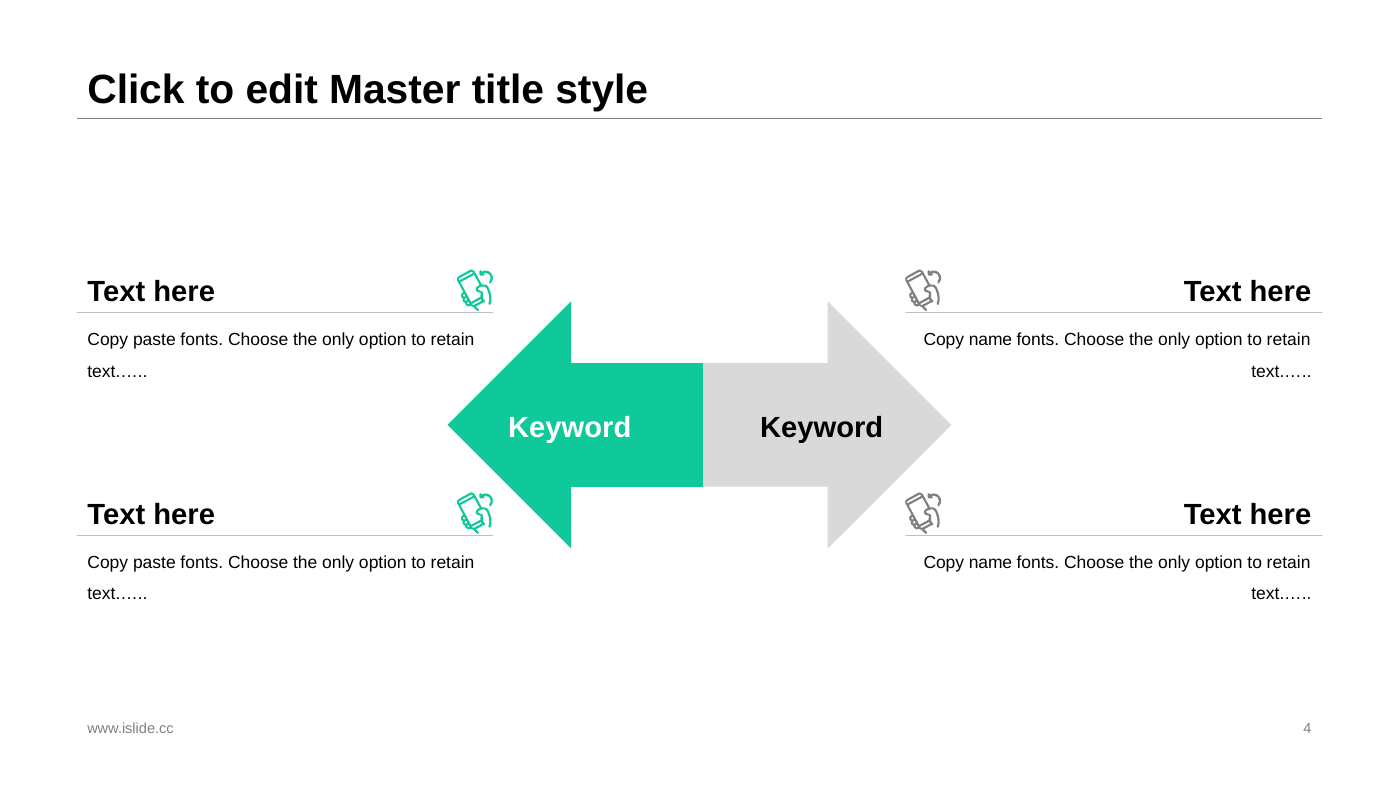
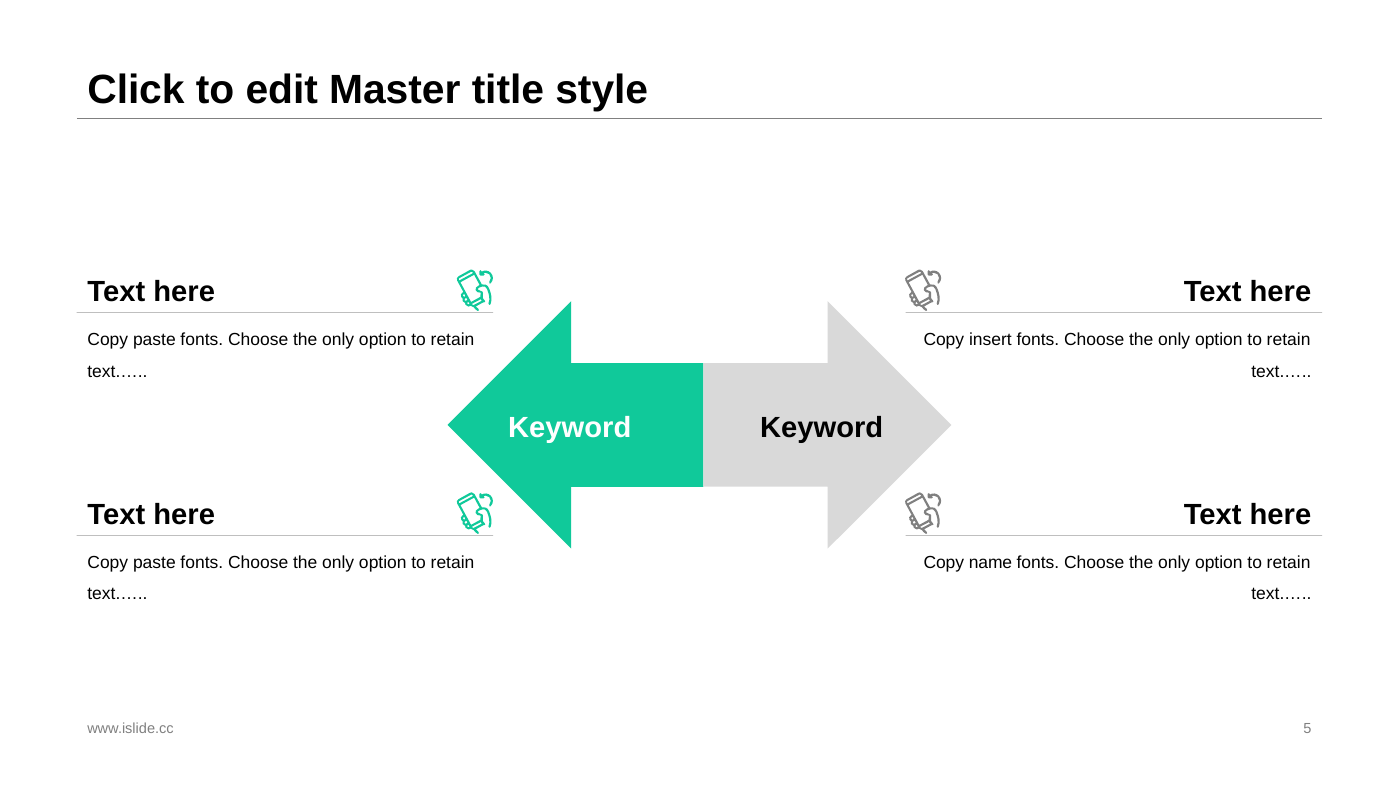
name: name -> insert (990, 340)
4: 4 -> 5 (1307, 729)
